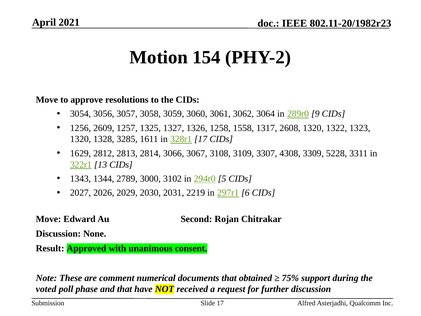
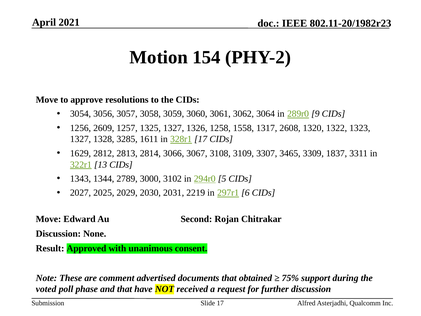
1320: 1320 -> 1327 (81, 139)
4308: 4308 -> 3465 (290, 153)
5228: 5228 -> 1837 (337, 153)
2026: 2026 -> 2025 (104, 193)
numerical: numerical -> advertised (156, 278)
